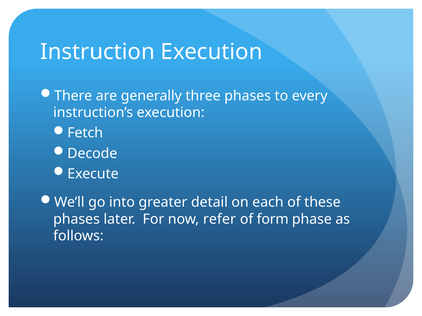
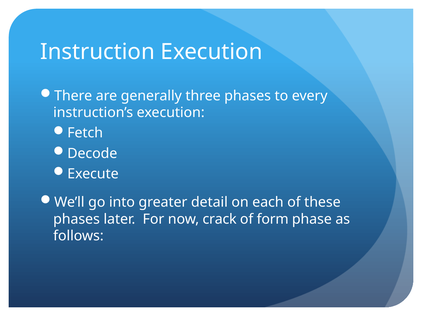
refer: refer -> crack (220, 220)
